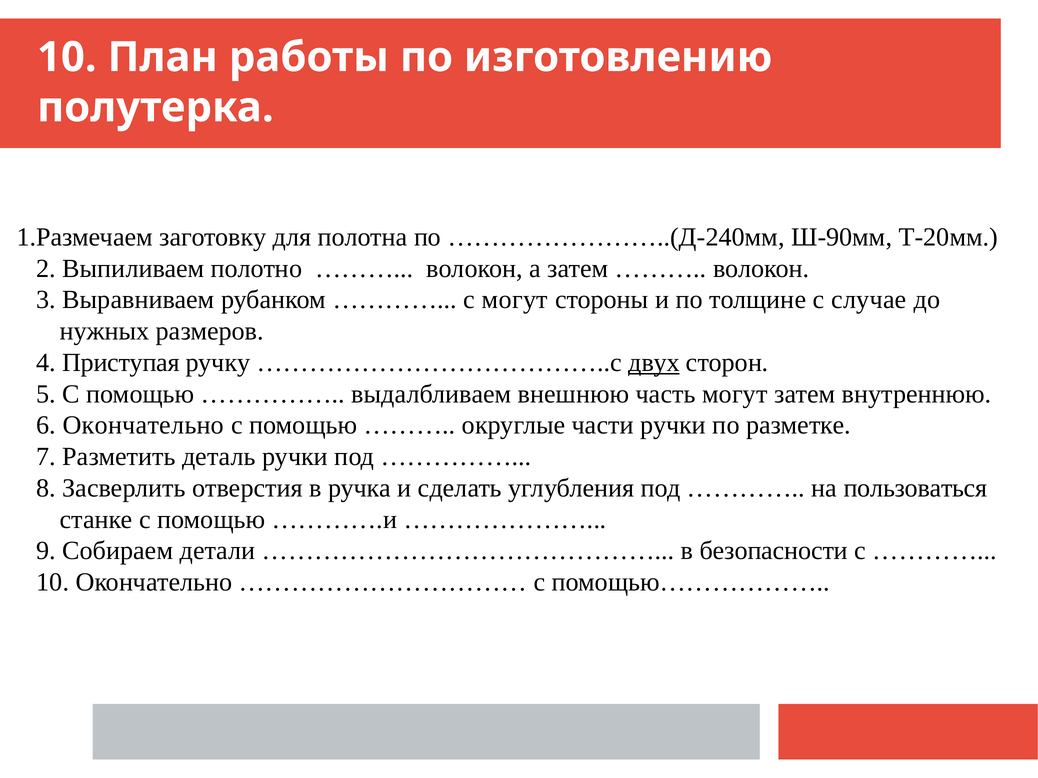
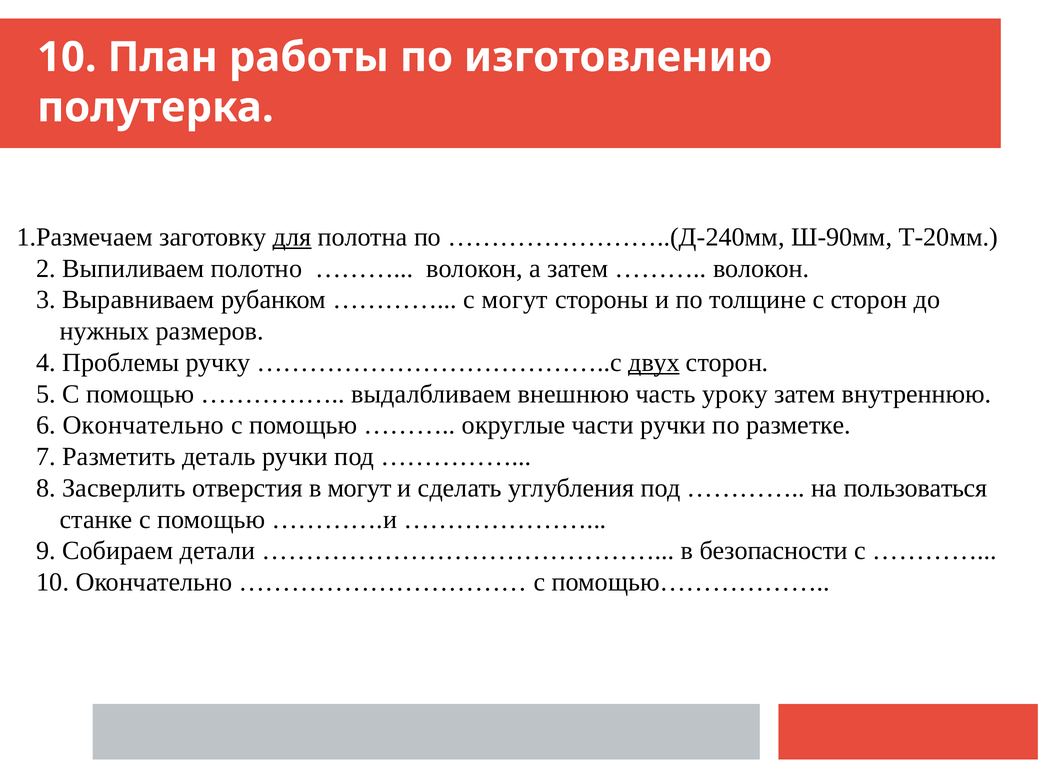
для underline: none -> present (292, 237)
с случае: случае -> сторон (869, 300)
Приступая: Приступая -> Проблемы (121, 363)
часть могут: могут -> уроку (735, 394)
в ручка: ручка -> могут (360, 488)
